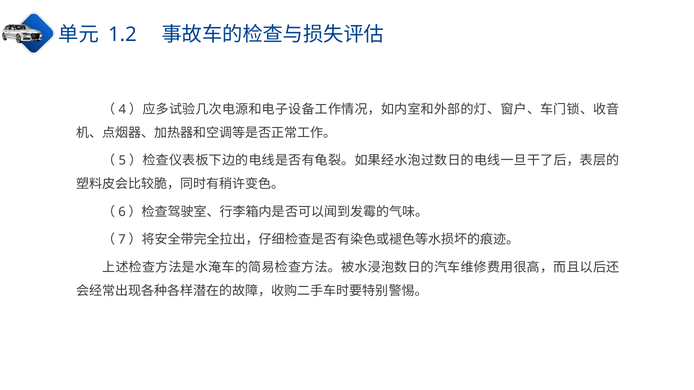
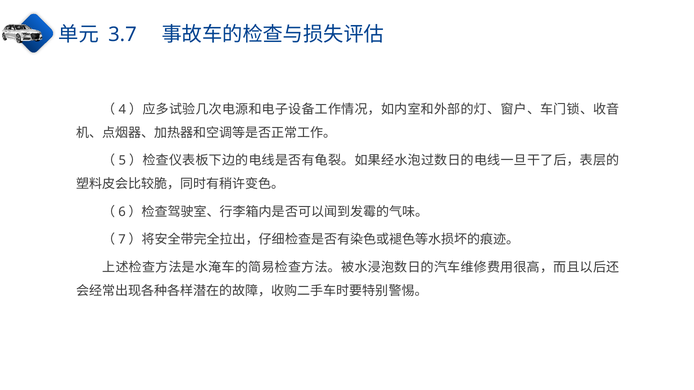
1.2: 1.2 -> 3.7 (122, 34)
